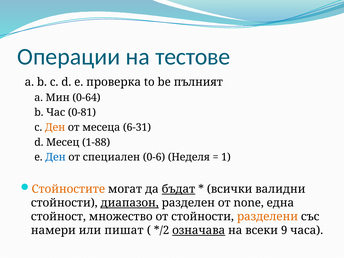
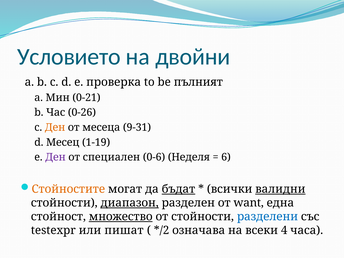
Операции: Операции -> Условието (69, 57)
тестове: тестове -> двойни (193, 57)
0-64: 0-64 -> 0-21 (86, 98)
0-81: 0-81 -> 0-26 (82, 112)
6-31: 6-31 -> 9-31 (137, 127)
1-88: 1-88 -> 1-19 (96, 142)
Ден colour: blue -> purple (56, 157)
1: 1 -> 6 (226, 157)
валидни underline: none -> present (280, 189)
none: none -> want (249, 203)
множество underline: none -> present (121, 217)
разделени colour: orange -> blue (267, 217)
намери: намери -> testexpr (53, 230)
означава underline: present -> none (199, 230)
9: 9 -> 4 (284, 230)
